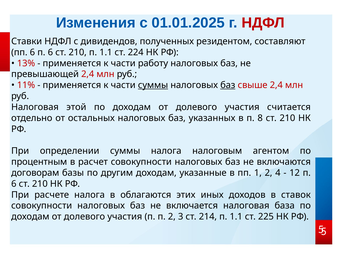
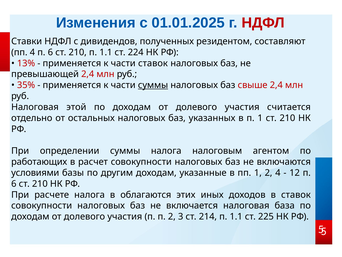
пп 6: 6 -> 4 (32, 52)
части работу: работу -> ставок (153, 63)
11%: 11% -> 35% (26, 85)
баз underline: present -> none (228, 85)
п 8: 8 -> 1 (260, 118)
процентным: процентным -> работающих (39, 162)
договорам: договорам -> условиями (35, 173)
